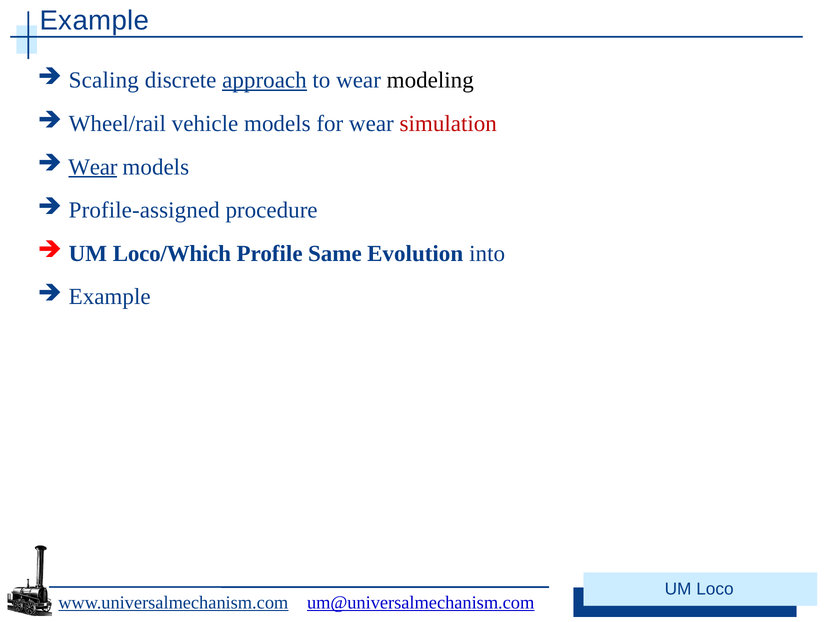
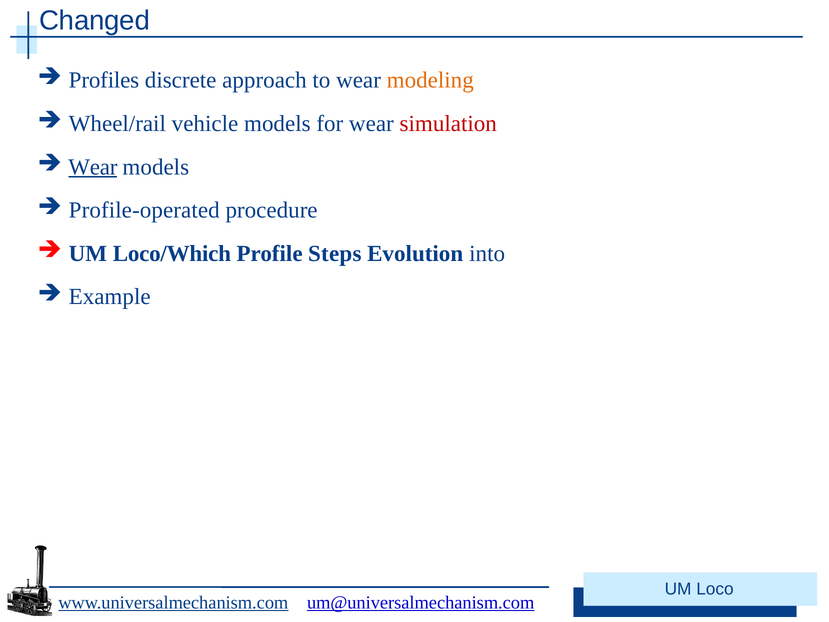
Example: Example -> Changed (95, 20)
Scaling: Scaling -> Profiles (104, 80)
approach underline: present -> none (264, 80)
modeling colour: black -> orange (430, 80)
Profile-assigned: Profile-assigned -> Profile-operated (144, 210)
Same: Same -> Steps (335, 253)
